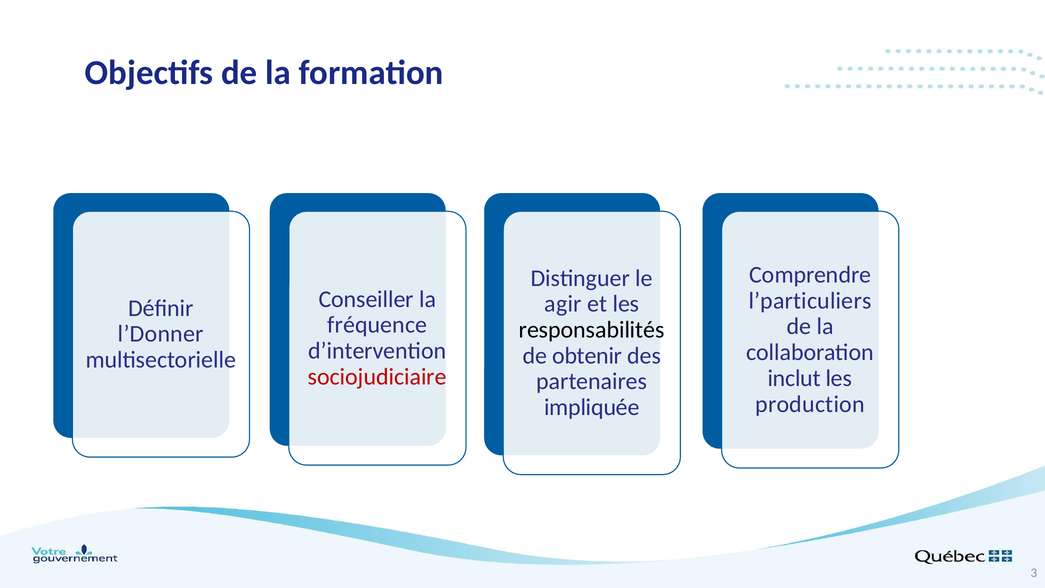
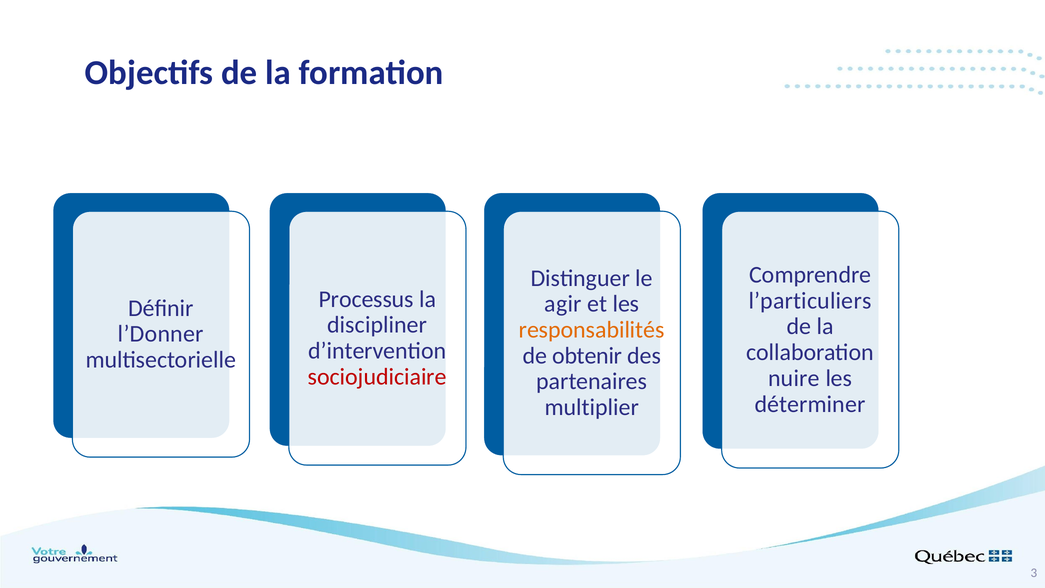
Conseiller: Conseiller -> Processus (366, 299)
fréquence: fréquence -> discipliner (377, 325)
responsabilités colour: black -> orange (592, 330)
inclut: inclut -> nuire (794, 378)
production: production -> déterminer (810, 404)
impliquée: impliquée -> multiplier (592, 407)
